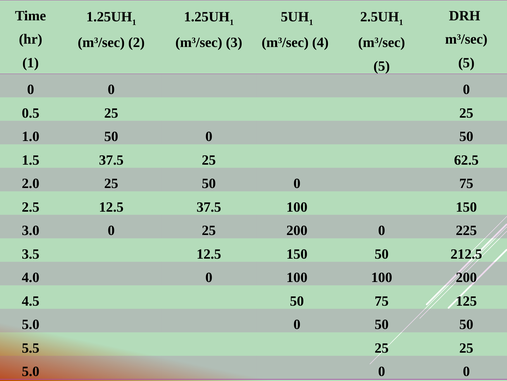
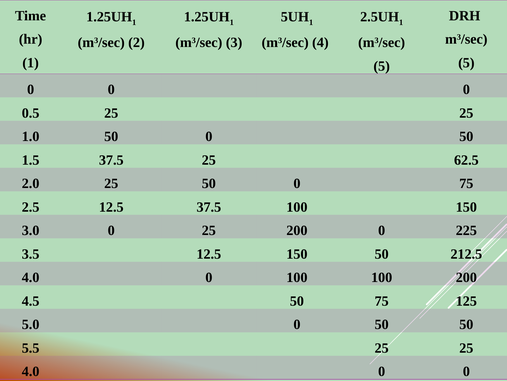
5.0: 5.0 -> 4.0 (31, 371)
